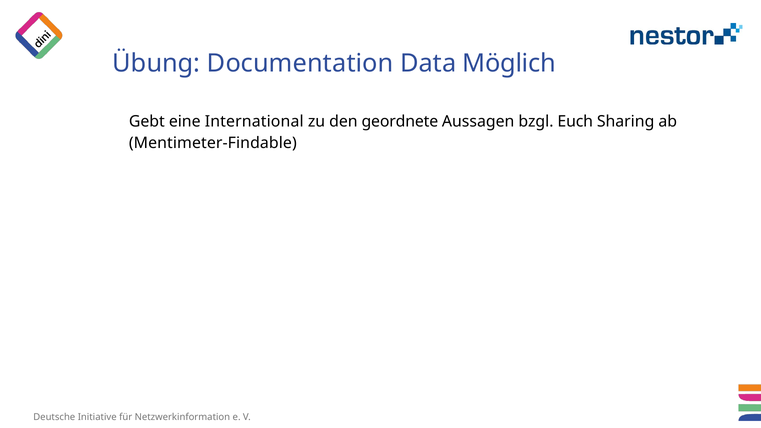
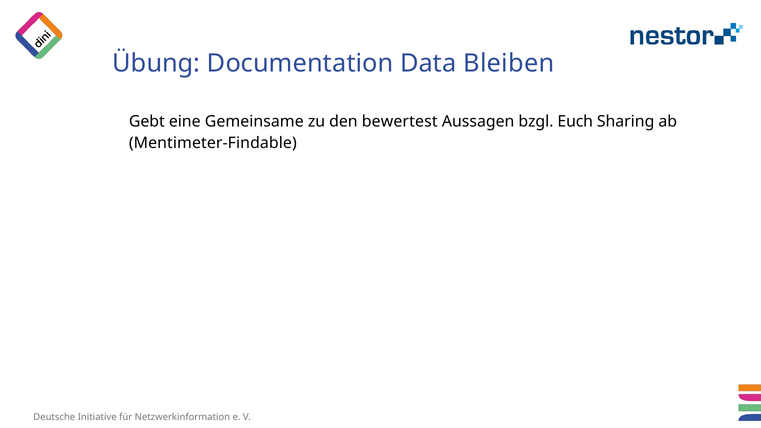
Möglich: Möglich -> Bleiben (509, 63)
International: International -> Gemeinsame (254, 122)
geordnete: geordnete -> bewertest (400, 122)
